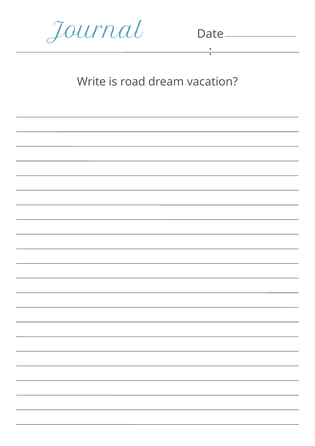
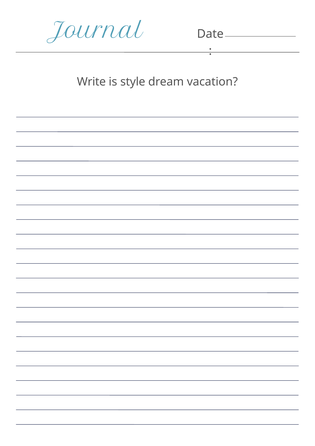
road: road -> style (133, 82)
